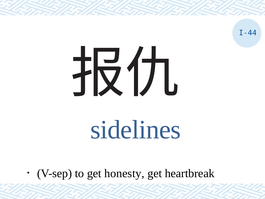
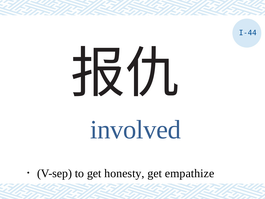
sidelines: sidelines -> involved (136, 129)
heartbreak: heartbreak -> empathize (190, 173)
